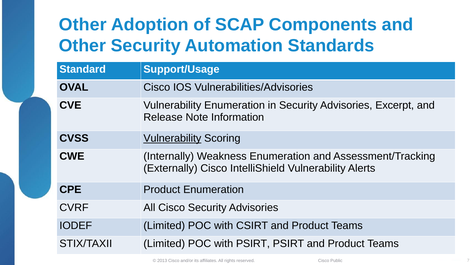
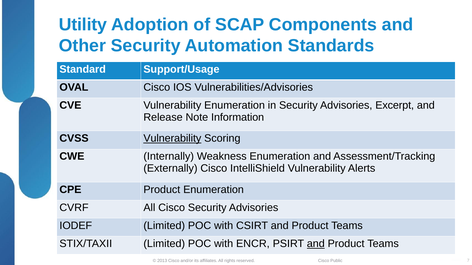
Other: Other -> Utility (83, 25)
with PSIRT: PSIRT -> ENCR (253, 244)
and underline: none -> present (316, 244)
